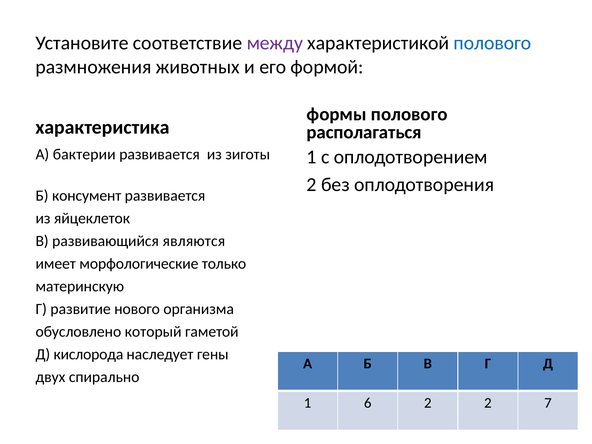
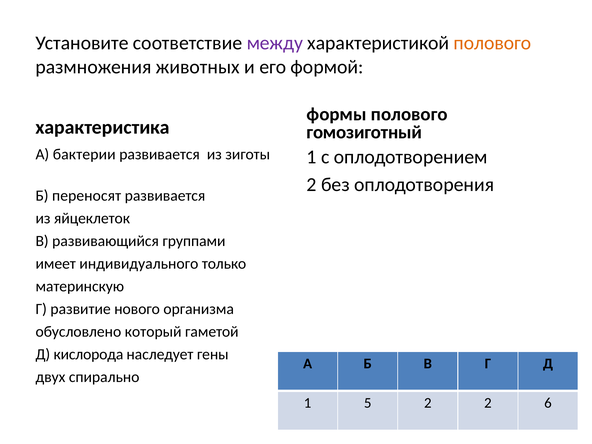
полового colour: blue -> orange (492, 43)
располагаться: располагаться -> гомозиготный (364, 132)
консумент: консумент -> переносят (87, 196)
являются: являются -> группами (194, 241)
морфологические: морфологические -> индивидуального (139, 264)
6: 6 -> 5 (368, 403)
7: 7 -> 6 (548, 403)
